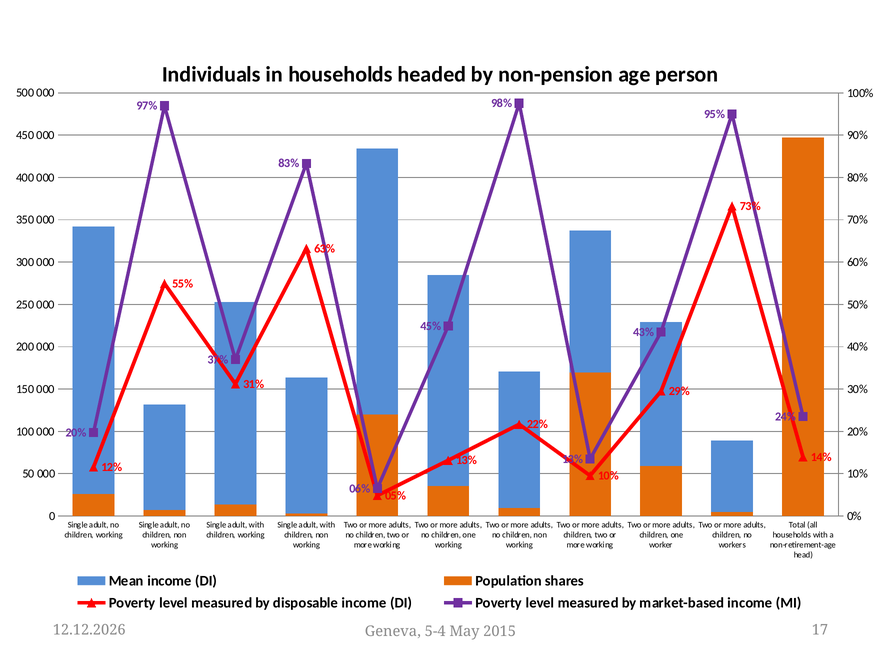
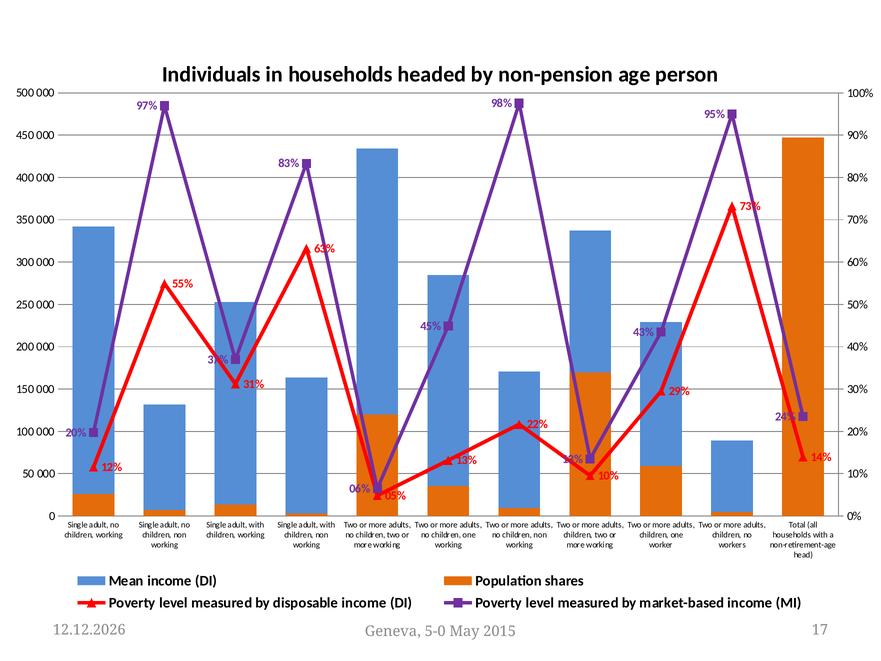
5-4: 5-4 -> 5-0 (435, 631)
